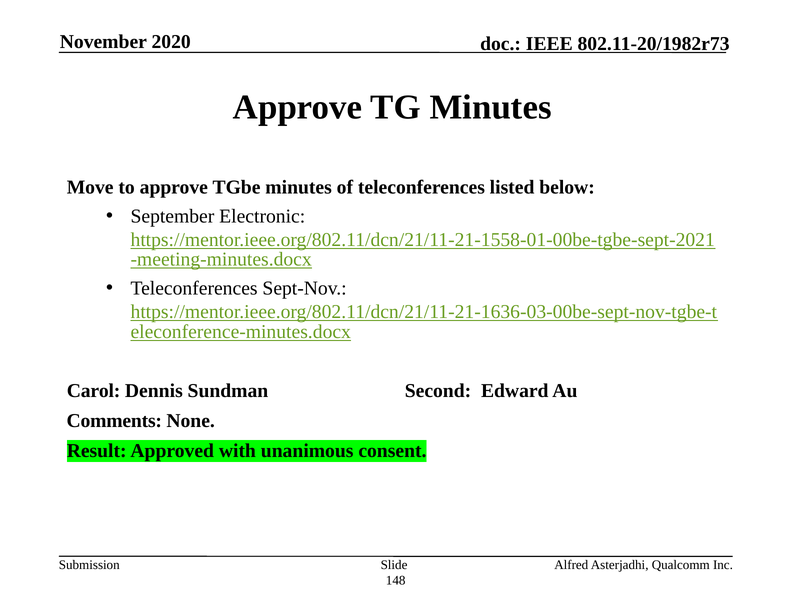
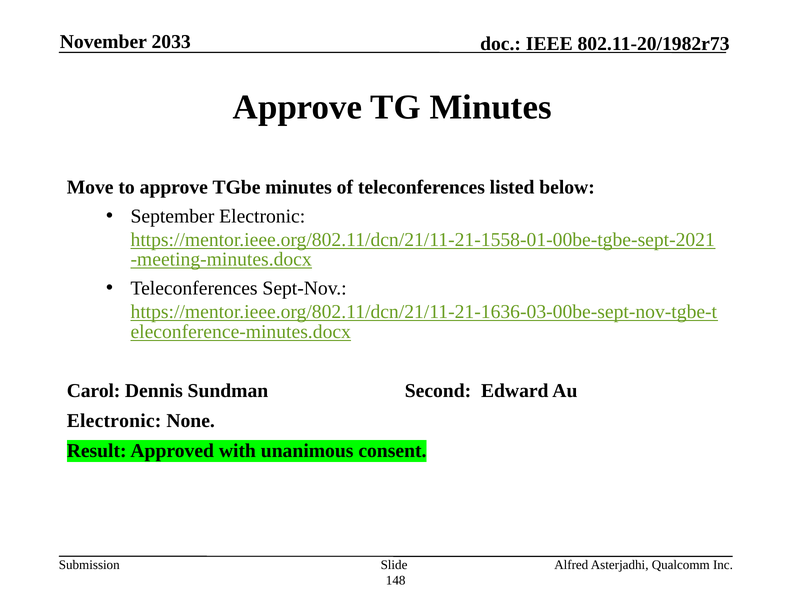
2020: 2020 -> 2033 (171, 42)
Comments: Comments -> Electronic (114, 421)
